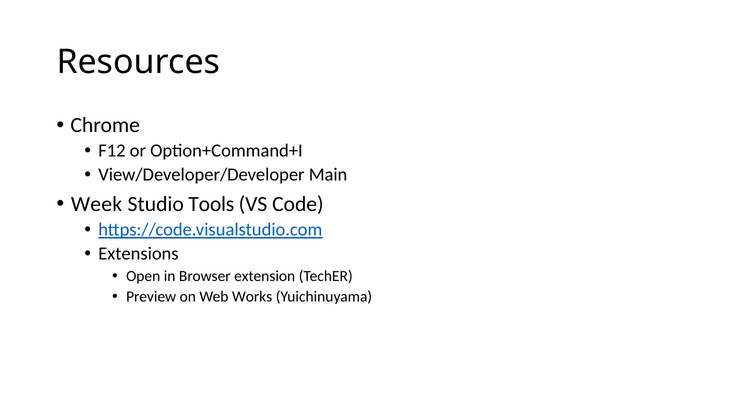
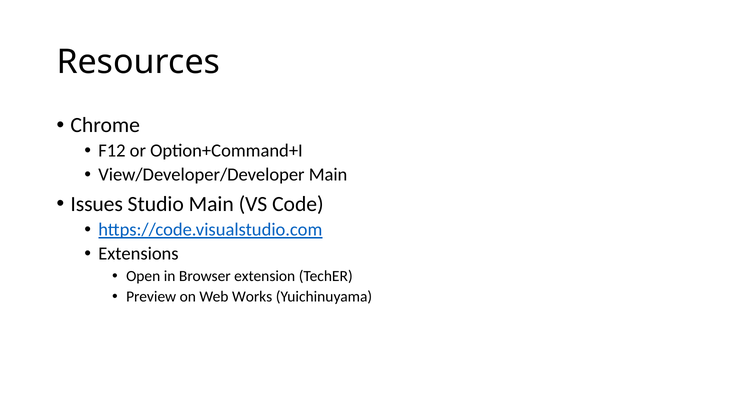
Week: Week -> Issues (97, 204)
Studio Tools: Tools -> Main (211, 204)
